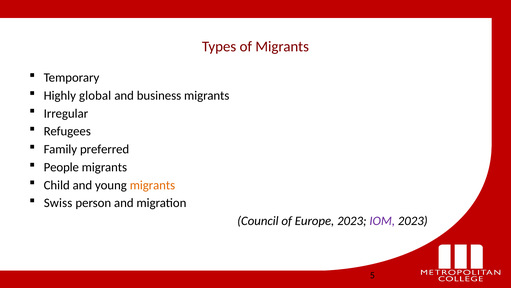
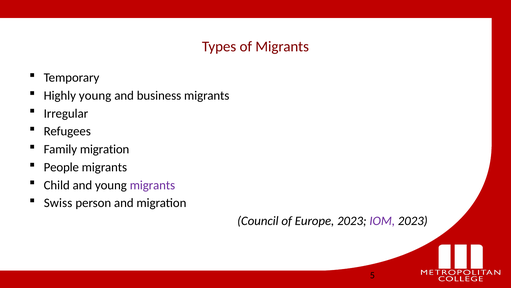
Highly global: global -> young (95, 95)
Family preferred: preferred -> migration (105, 149)
migrants colour: orange -> purple (152, 185)
